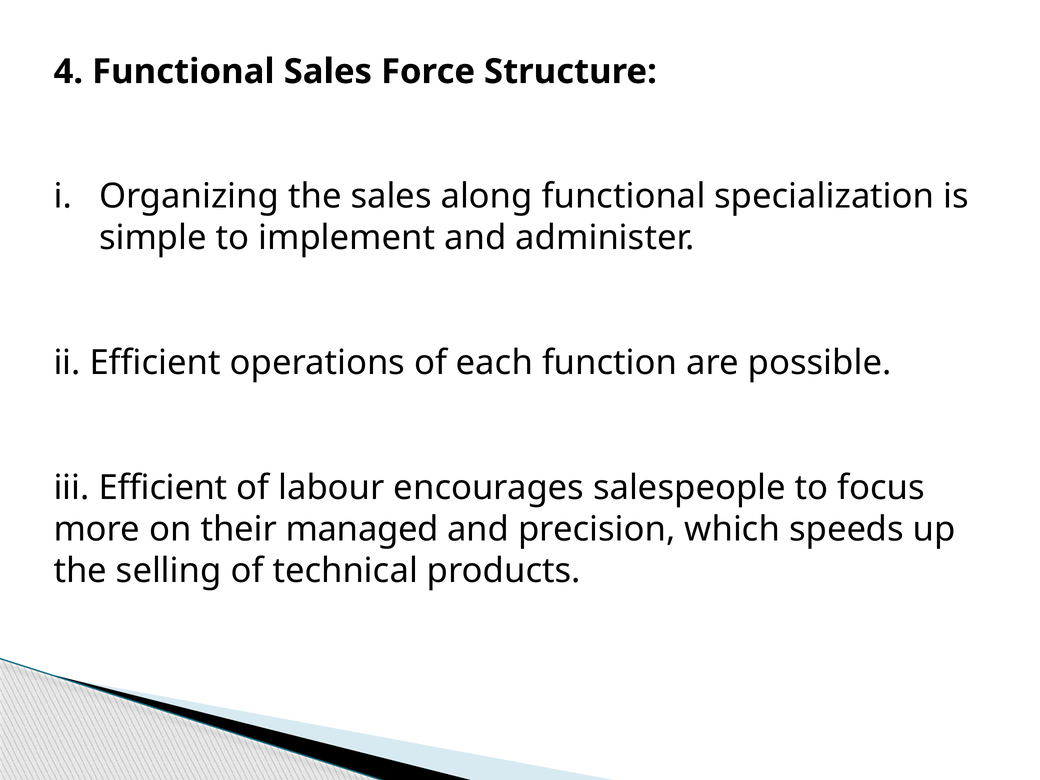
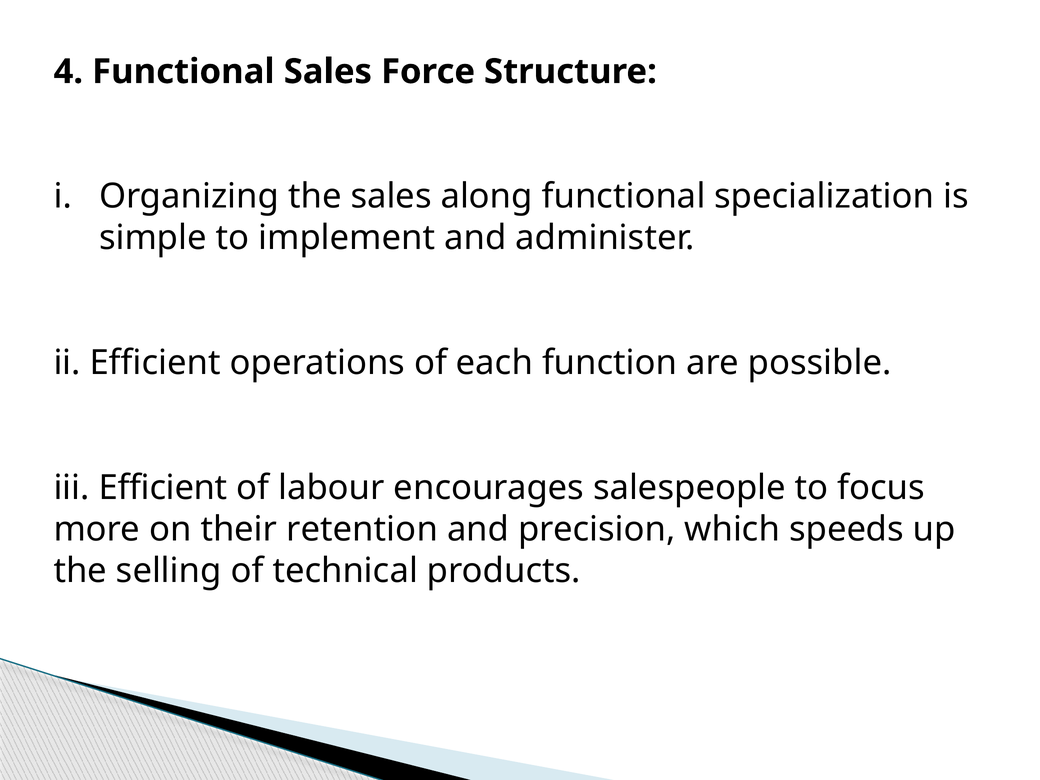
managed: managed -> retention (362, 529)
